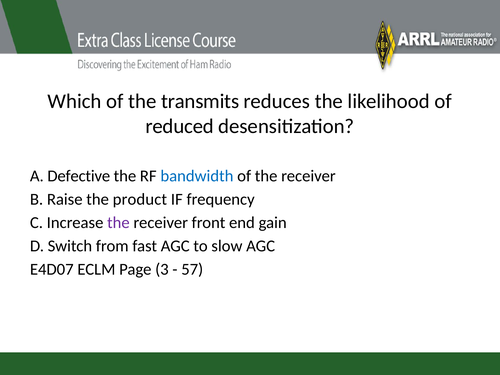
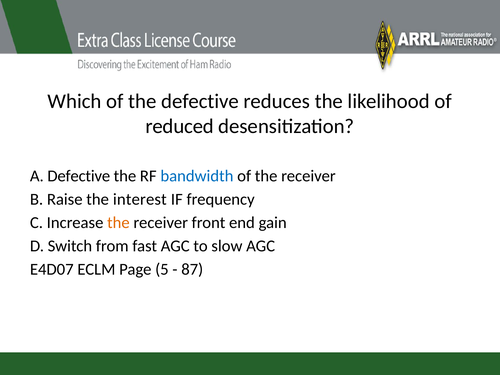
the transmits: transmits -> defective (200, 101)
product: product -> interest (140, 199)
the colour: purple -> orange (118, 223)
3: 3 -> 5 (162, 269)
57: 57 -> 87 (192, 269)
